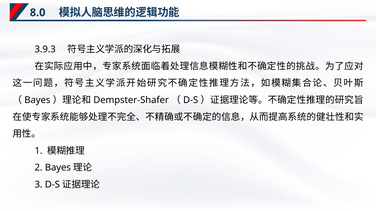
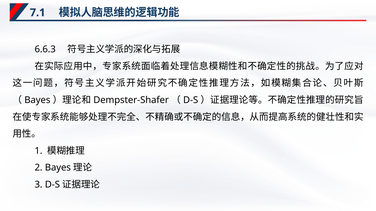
8.0: 8.0 -> 7.1 (38, 13)
3.9.3: 3.9.3 -> 6.6.3 (45, 50)
